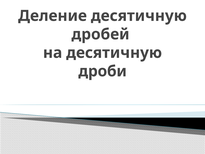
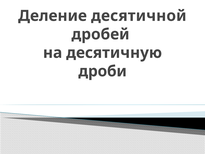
Деление десятичную: десятичную -> десятичной (139, 16)
